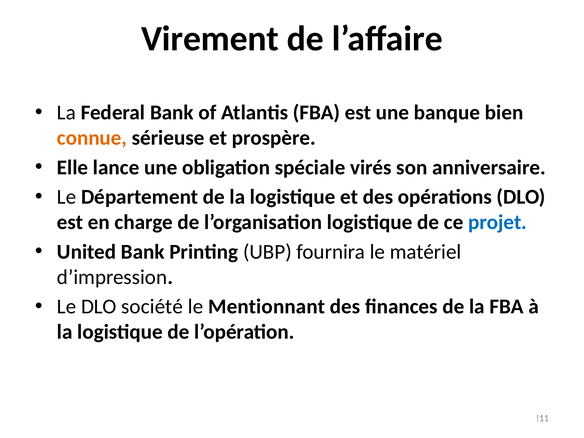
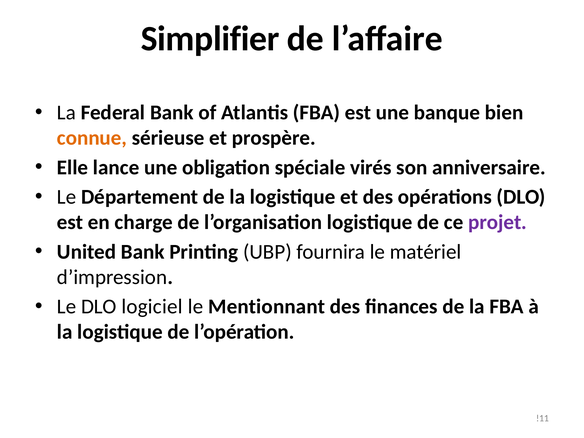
Virement: Virement -> Simplifier (210, 39)
projet colour: blue -> purple (498, 222)
société: société -> logiciel (152, 307)
